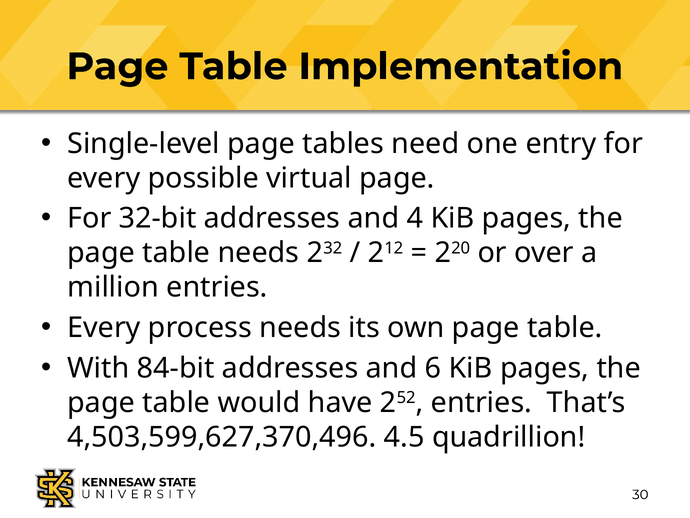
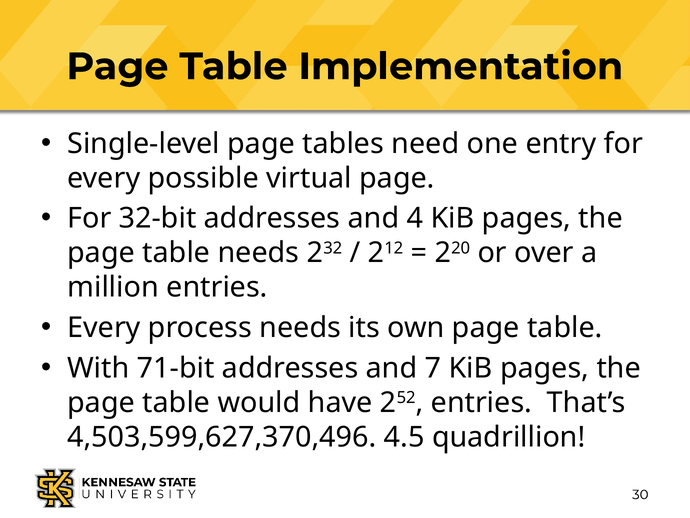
84-bit: 84-bit -> 71-bit (176, 368)
6: 6 -> 7 (433, 368)
